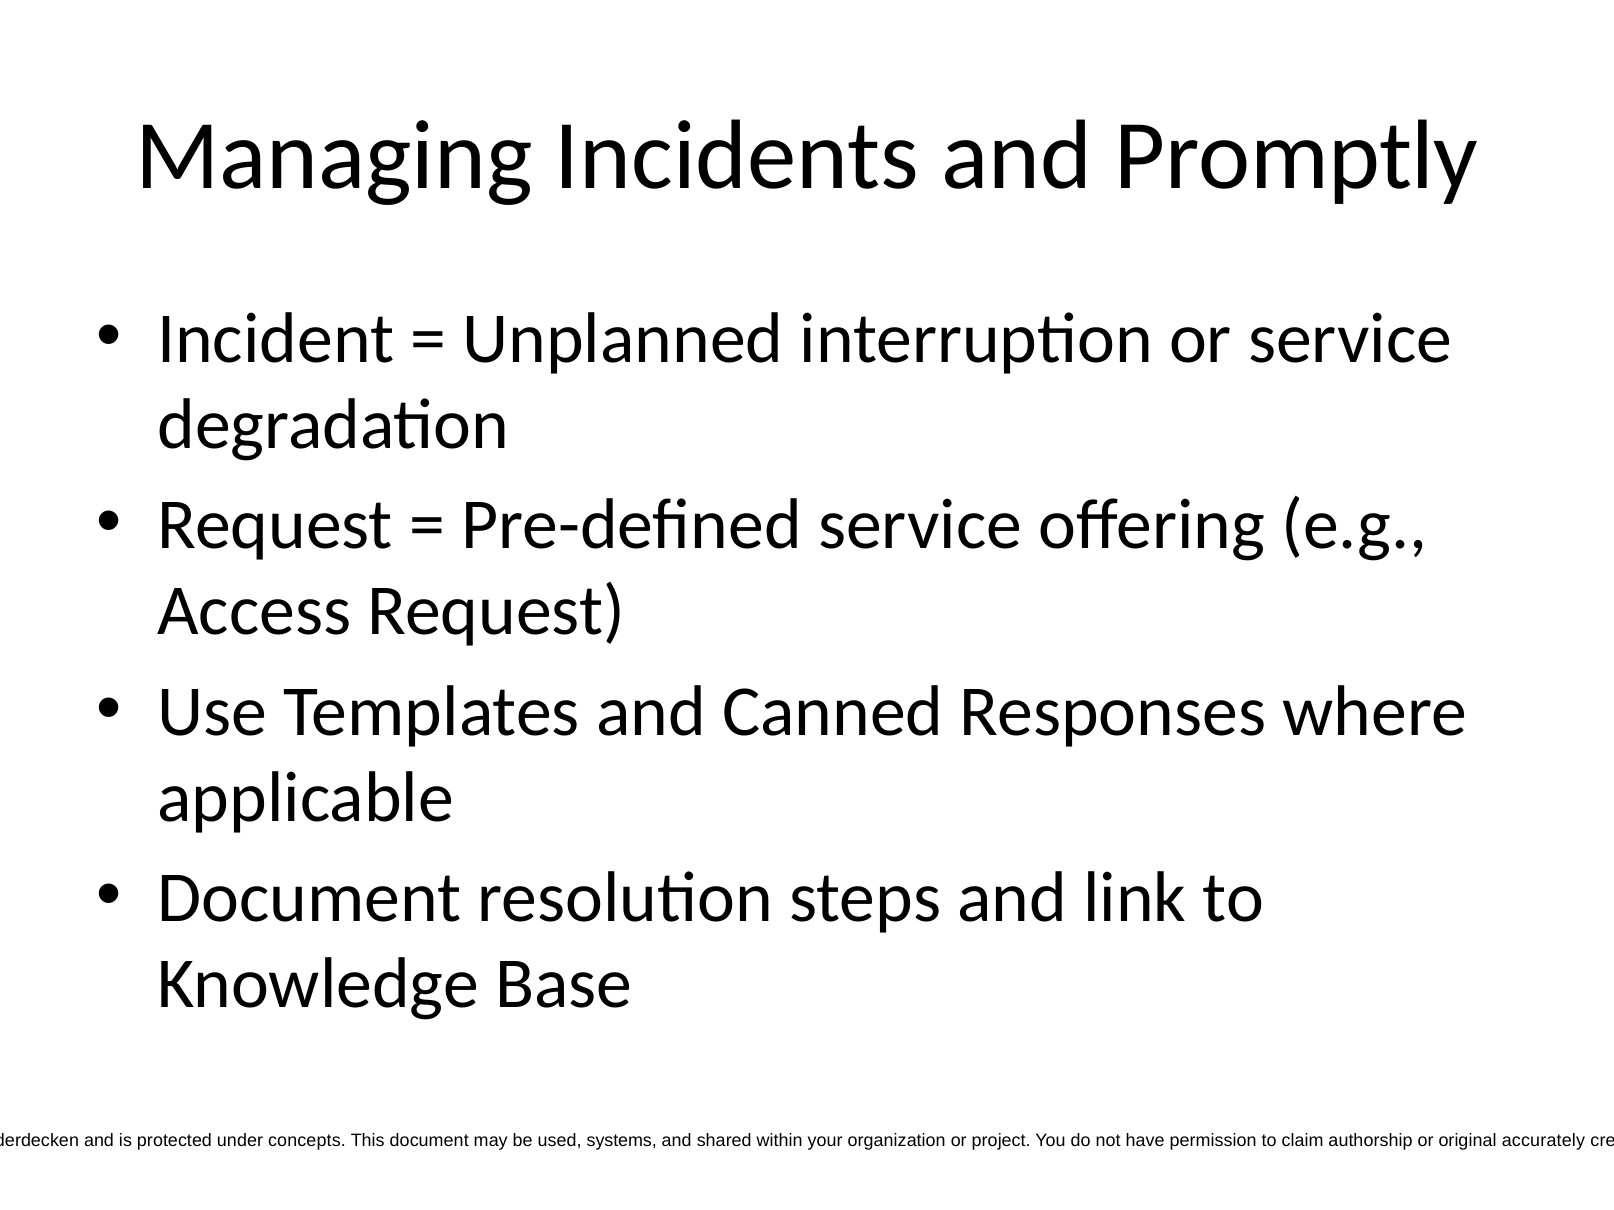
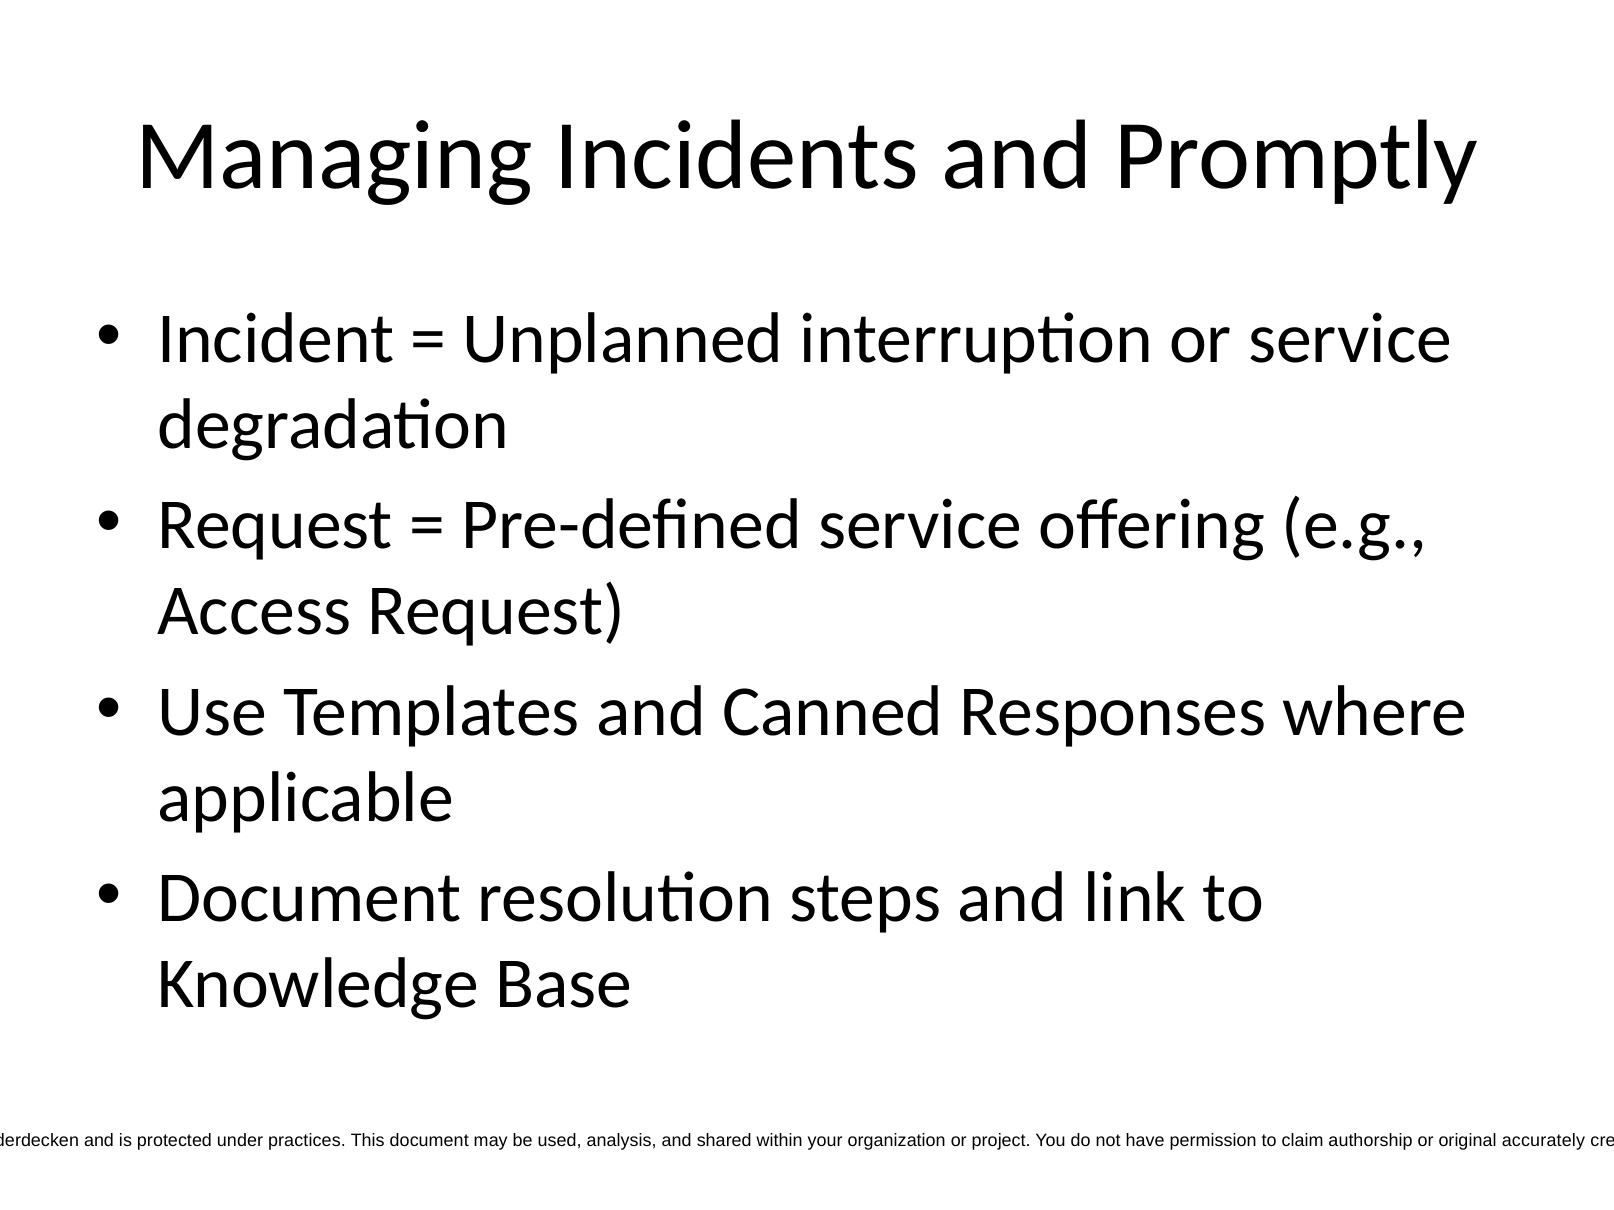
concepts: concepts -> practices (307, 1141)
systems: systems -> analysis (622, 1141)
